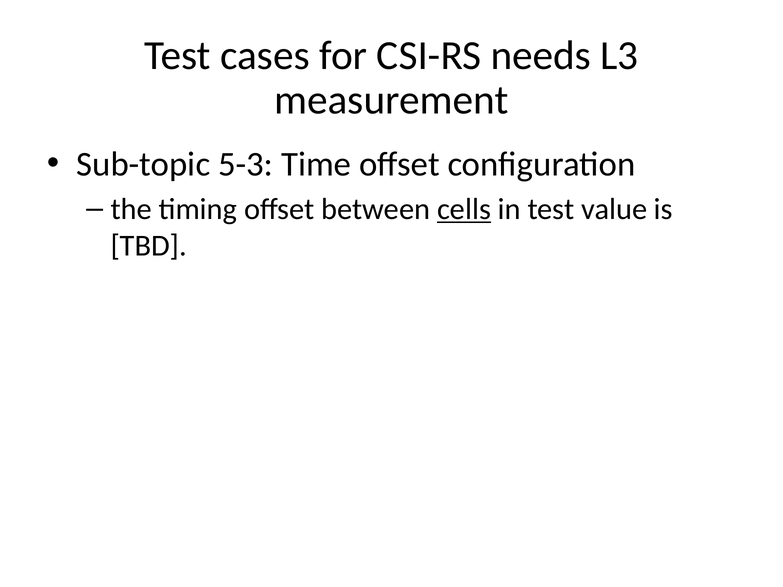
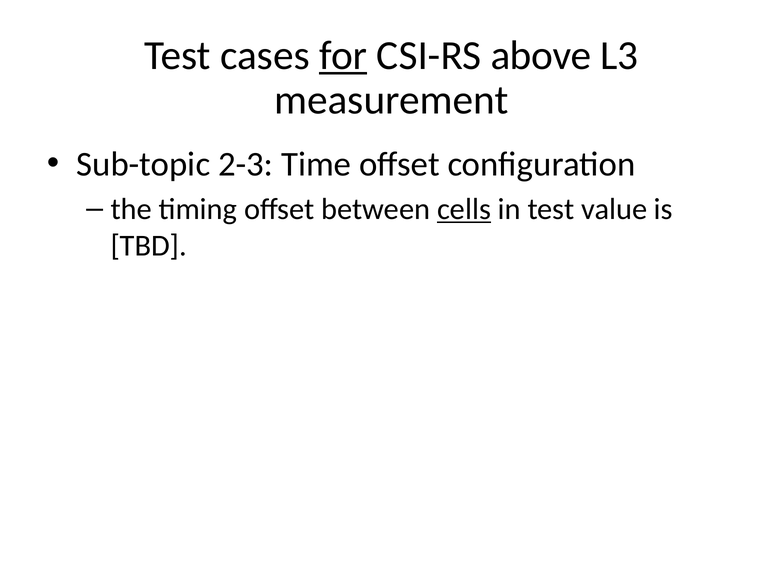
for underline: none -> present (343, 56)
needs: needs -> above (541, 56)
5-3: 5-3 -> 2-3 (246, 164)
